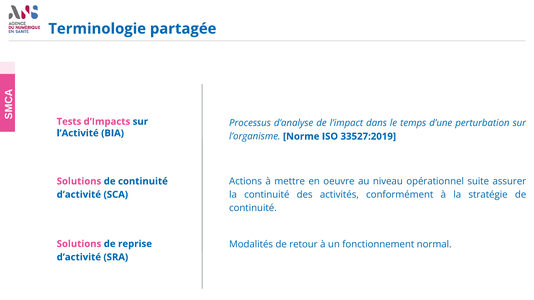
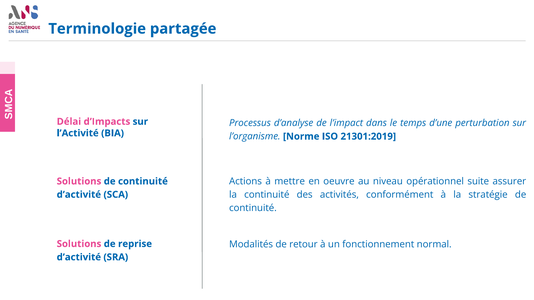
Tests: Tests -> Délai (69, 122)
33527:2019: 33527:2019 -> 21301:2019 (368, 137)
